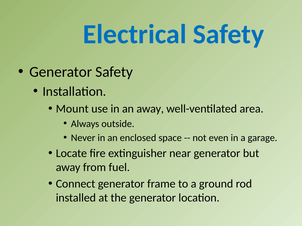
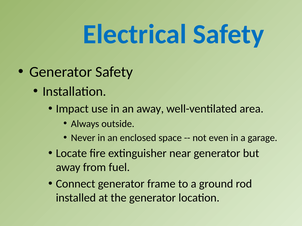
Mount: Mount -> Impact (72, 109)
